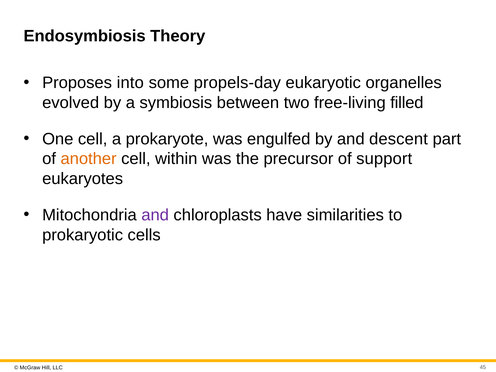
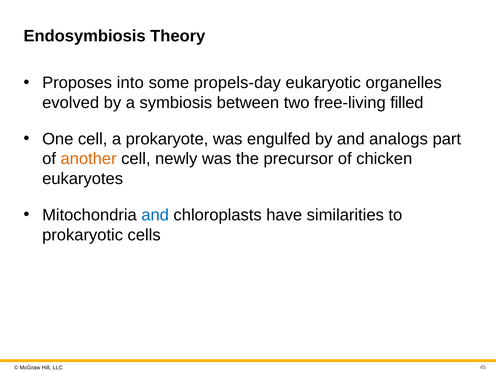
descent: descent -> analogs (398, 139)
within: within -> newly (176, 159)
support: support -> chicken (384, 159)
and colour: purple -> blue (155, 215)
